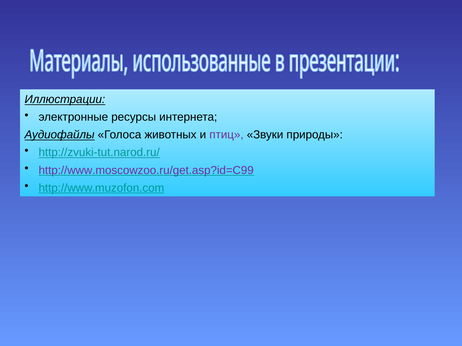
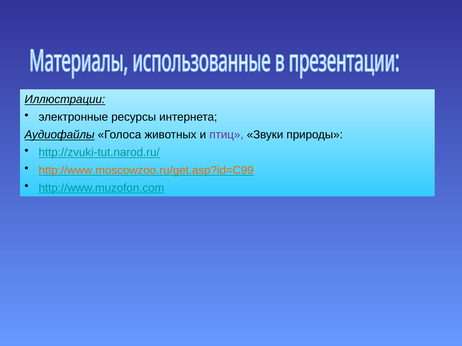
http://www.moscowzoo.ru/get.asp?id=C99 colour: purple -> orange (146, 170)
